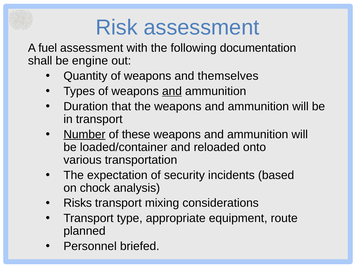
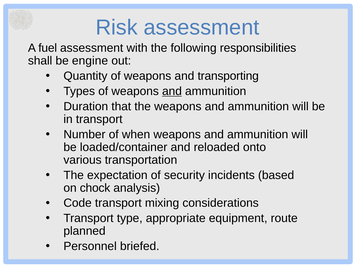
documentation: documentation -> responsibilities (258, 48)
themselves: themselves -> transporting (228, 76)
Number underline: present -> none (84, 134)
these: these -> when (136, 134)
Risks: Risks -> Code (78, 203)
